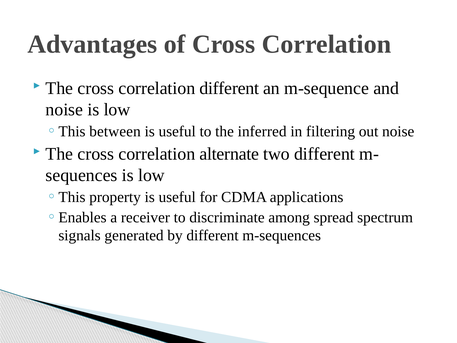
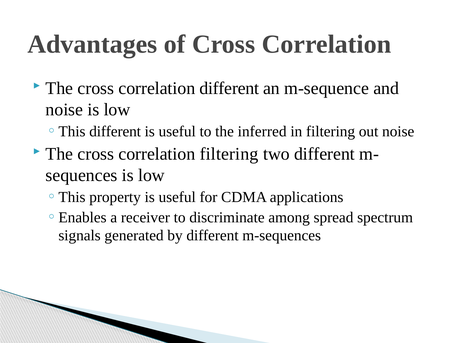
between: between -> different (115, 131)
correlation alternate: alternate -> filtering (229, 154)
